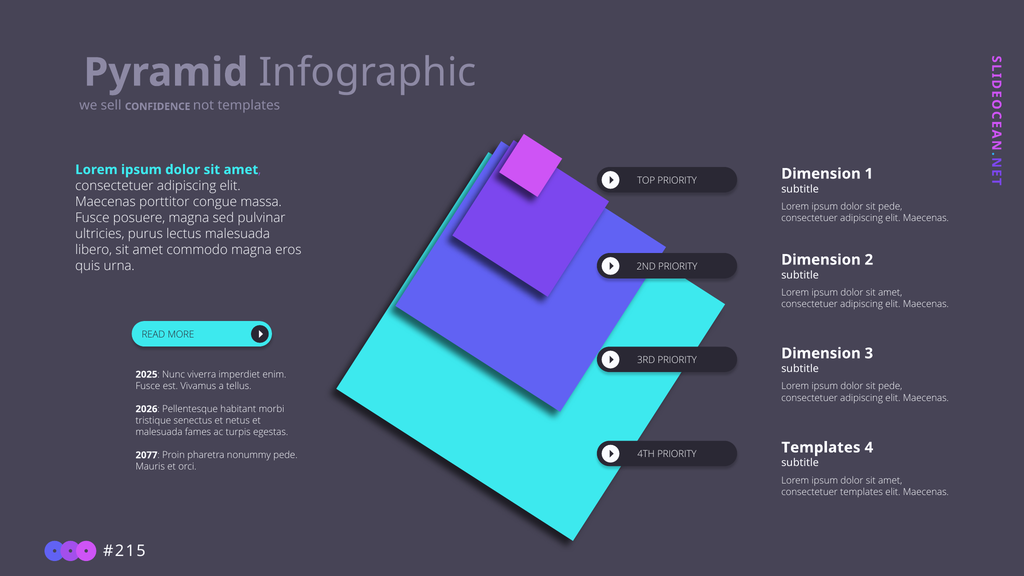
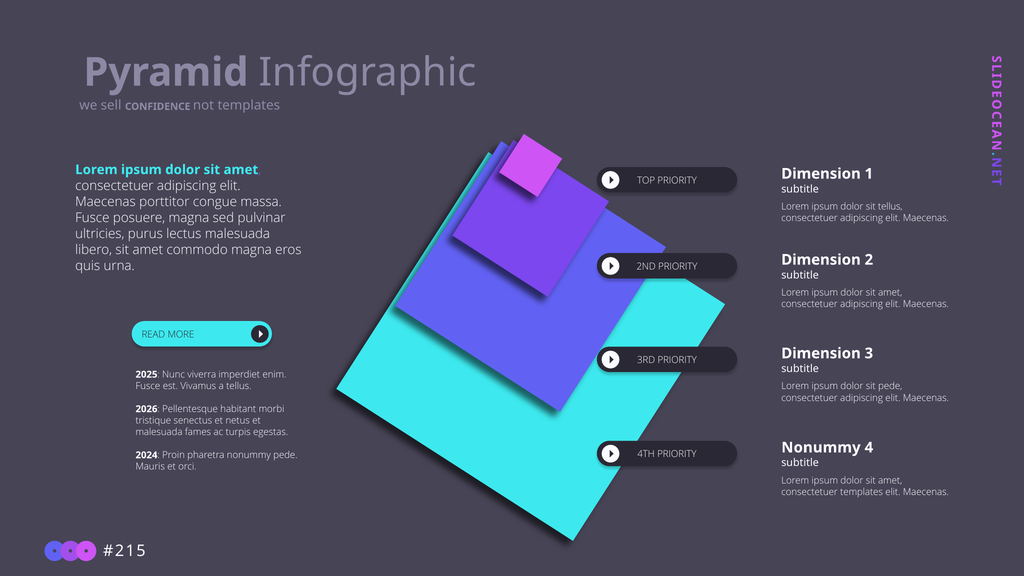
pede: pede -> tellus (890, 207)
PRIORITY Templates: Templates -> Nonummy (821, 448)
2077: 2077 -> 2024 (146, 455)
